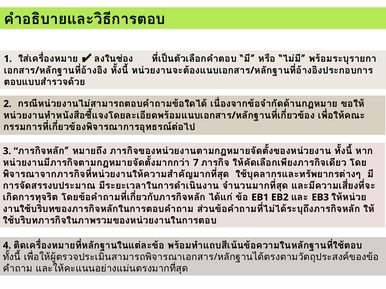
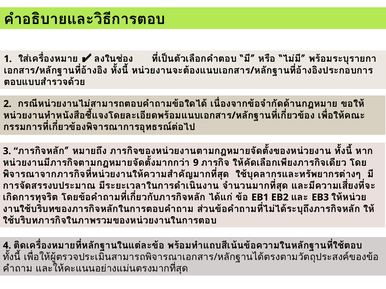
7: 7 -> 9 (196, 163)
